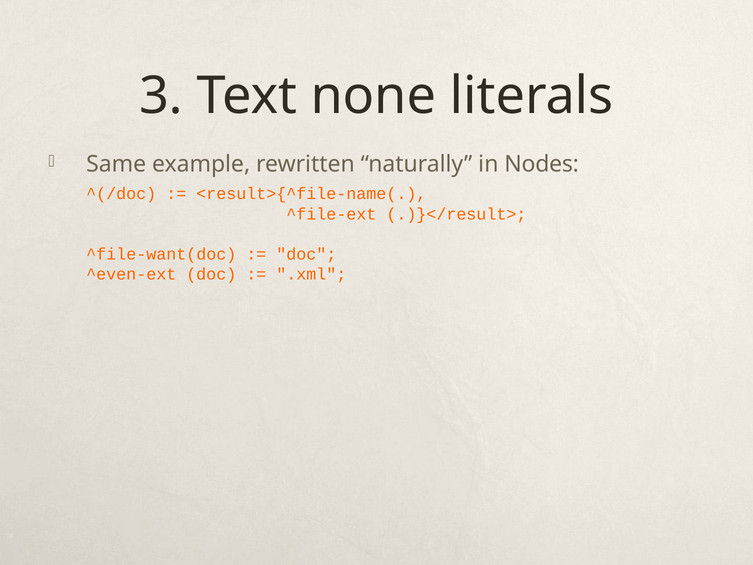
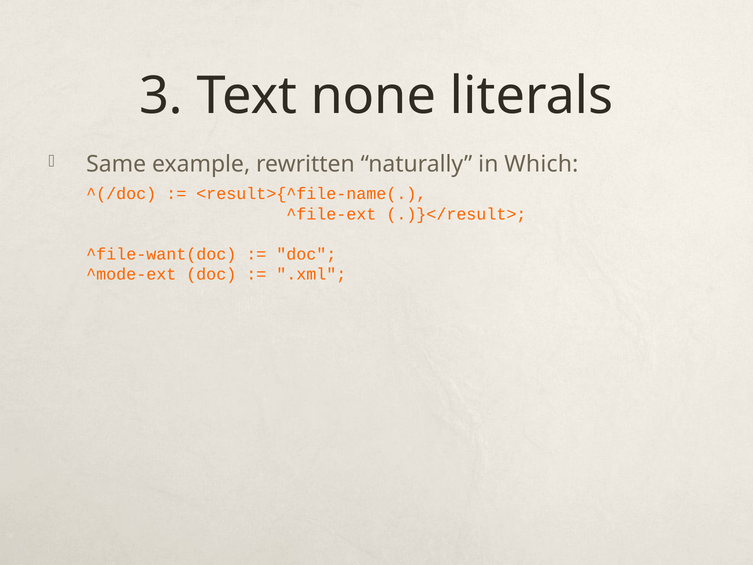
Nodes: Nodes -> Which (541, 164)
^even-ext: ^even-ext -> ^mode-ext (131, 274)
